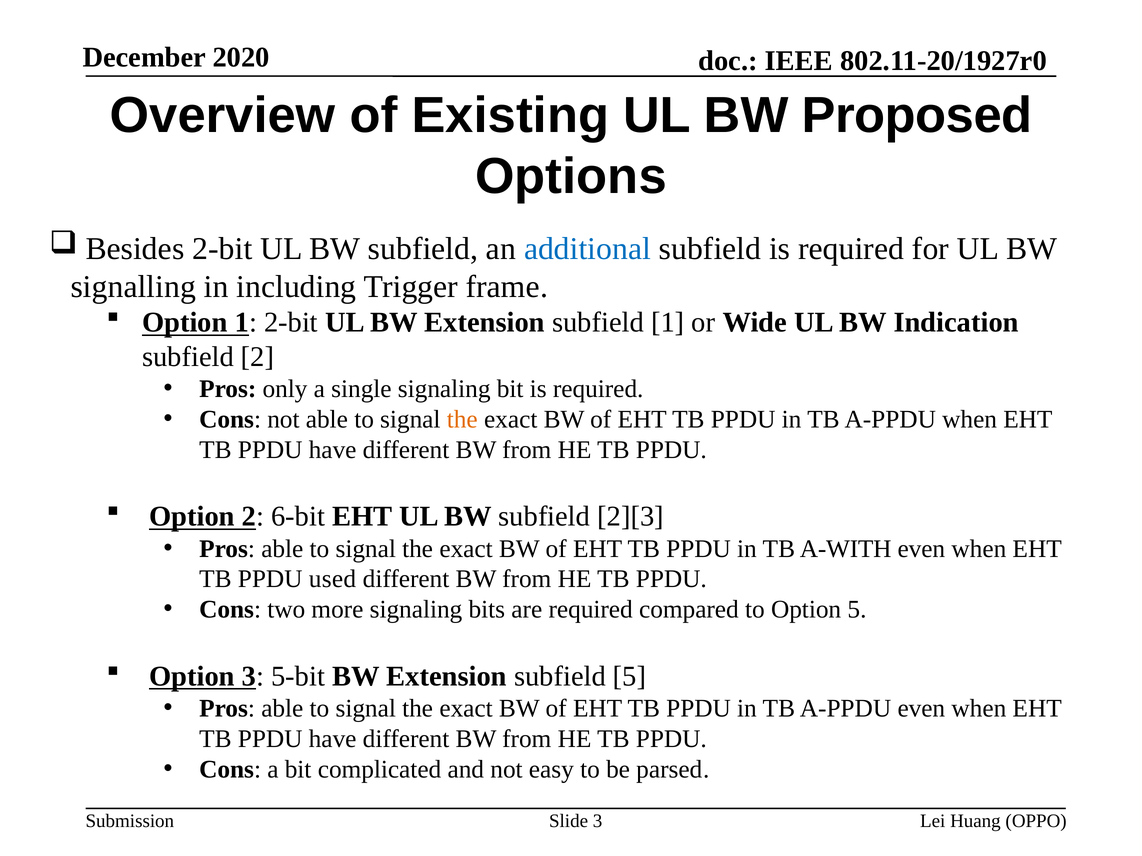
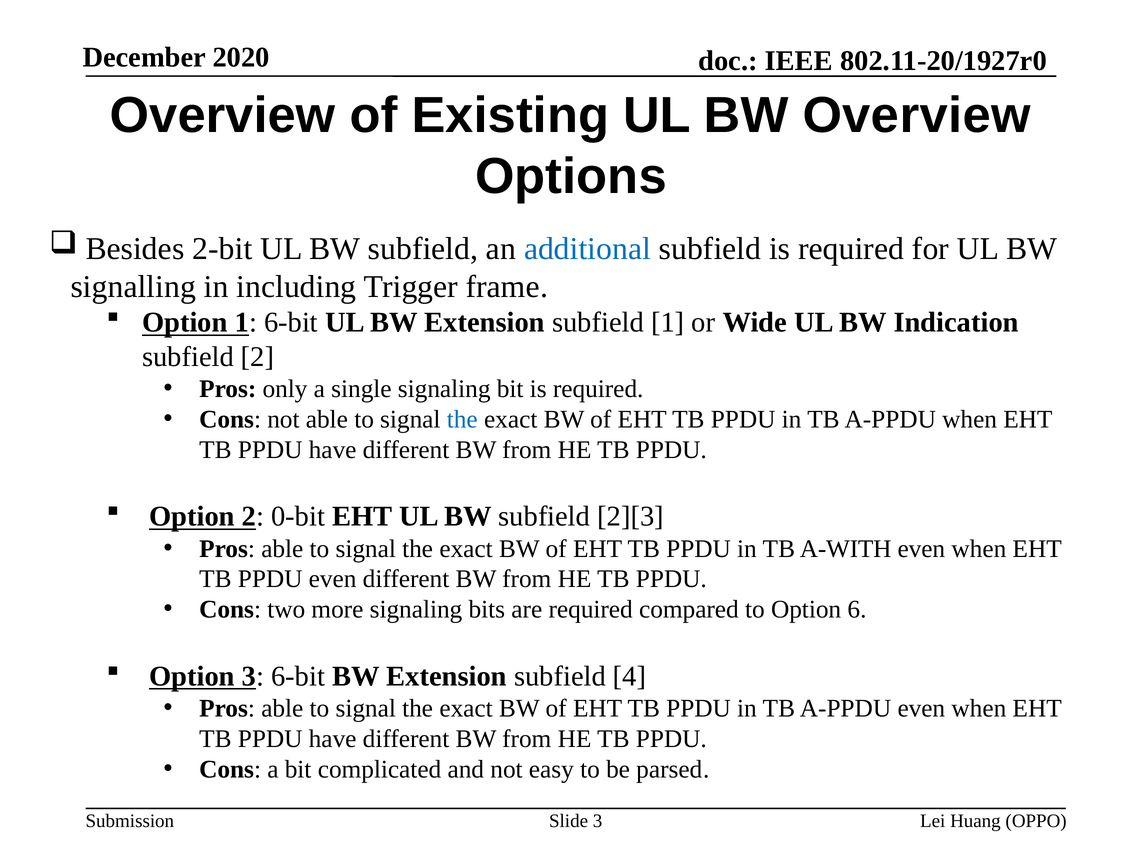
BW Proposed: Proposed -> Overview (917, 116)
1 2-bit: 2-bit -> 6-bit (291, 323)
the colour: orange -> blue (462, 420)
6-bit: 6-bit -> 0-bit (298, 517)
PPDU used: used -> even (333, 579)
Option 5: 5 -> 6 (857, 610)
3 5-bit: 5-bit -> 6-bit (298, 677)
subfield 5: 5 -> 4 (629, 677)
